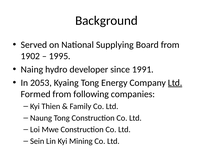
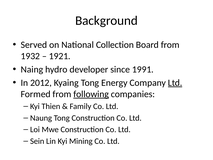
Supplying: Supplying -> Collection (115, 45)
1902: 1902 -> 1932 (30, 56)
1995: 1995 -> 1921 (60, 56)
2053: 2053 -> 2012 (41, 83)
following underline: none -> present (91, 94)
